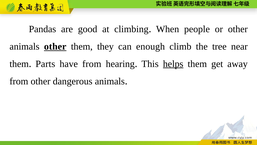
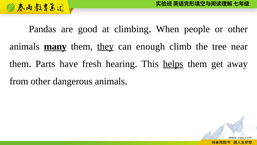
animals other: other -> many (55, 46)
they underline: none -> present (105, 46)
have from: from -> fresh (92, 64)
